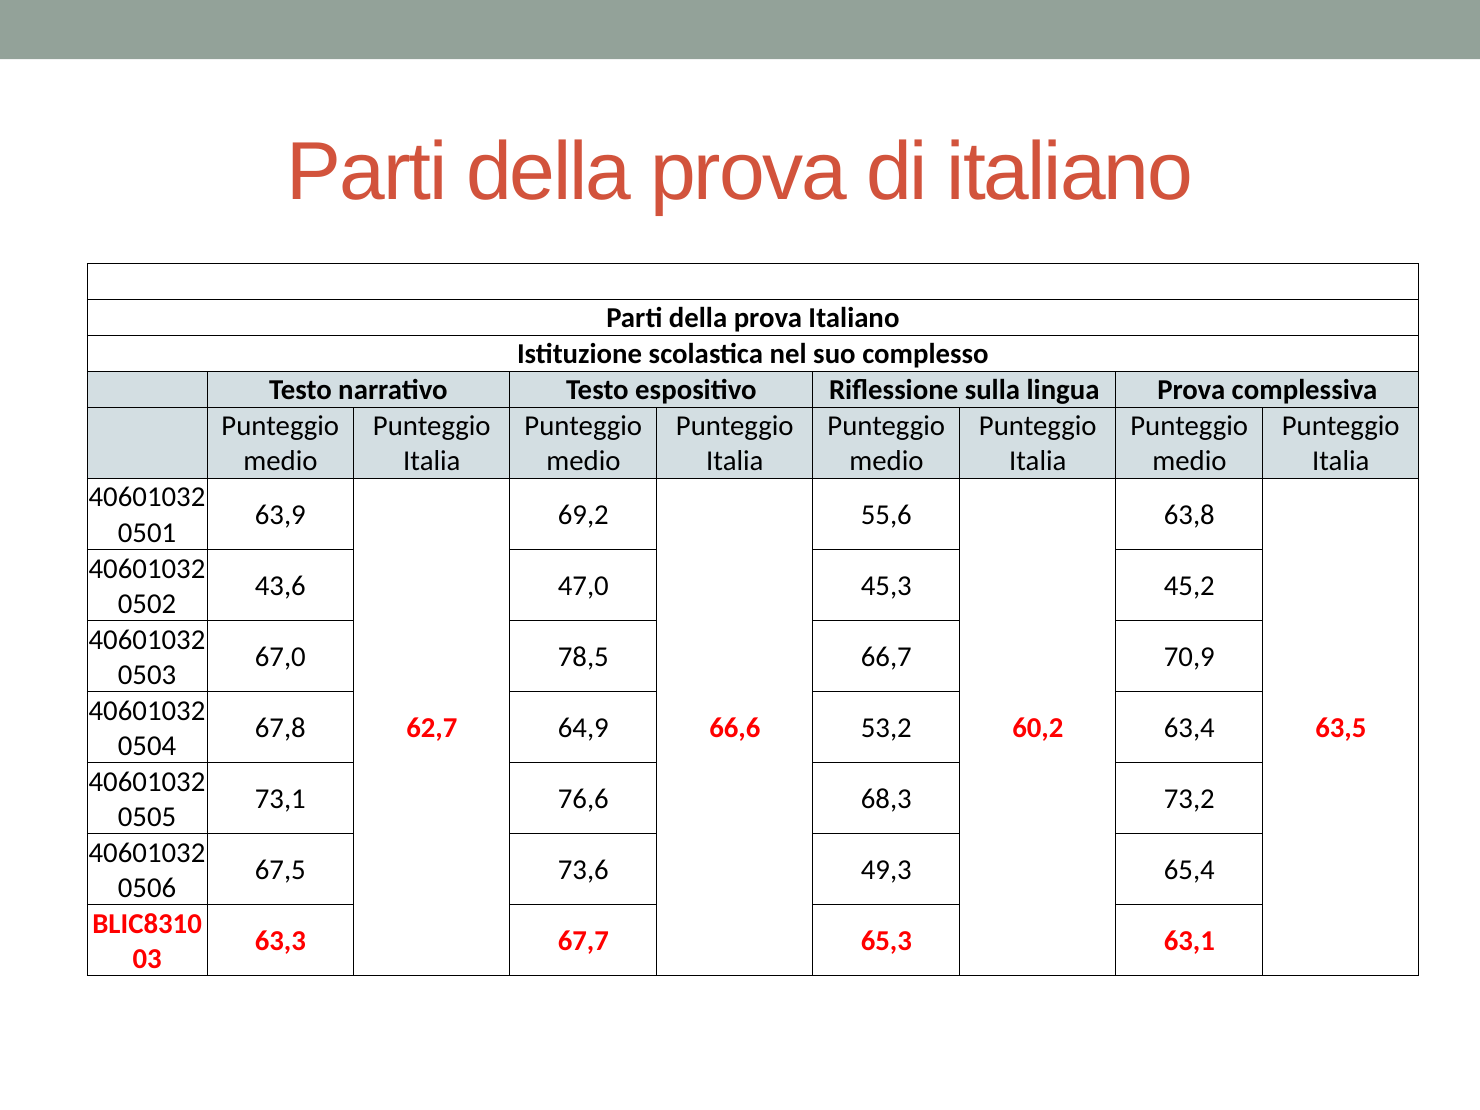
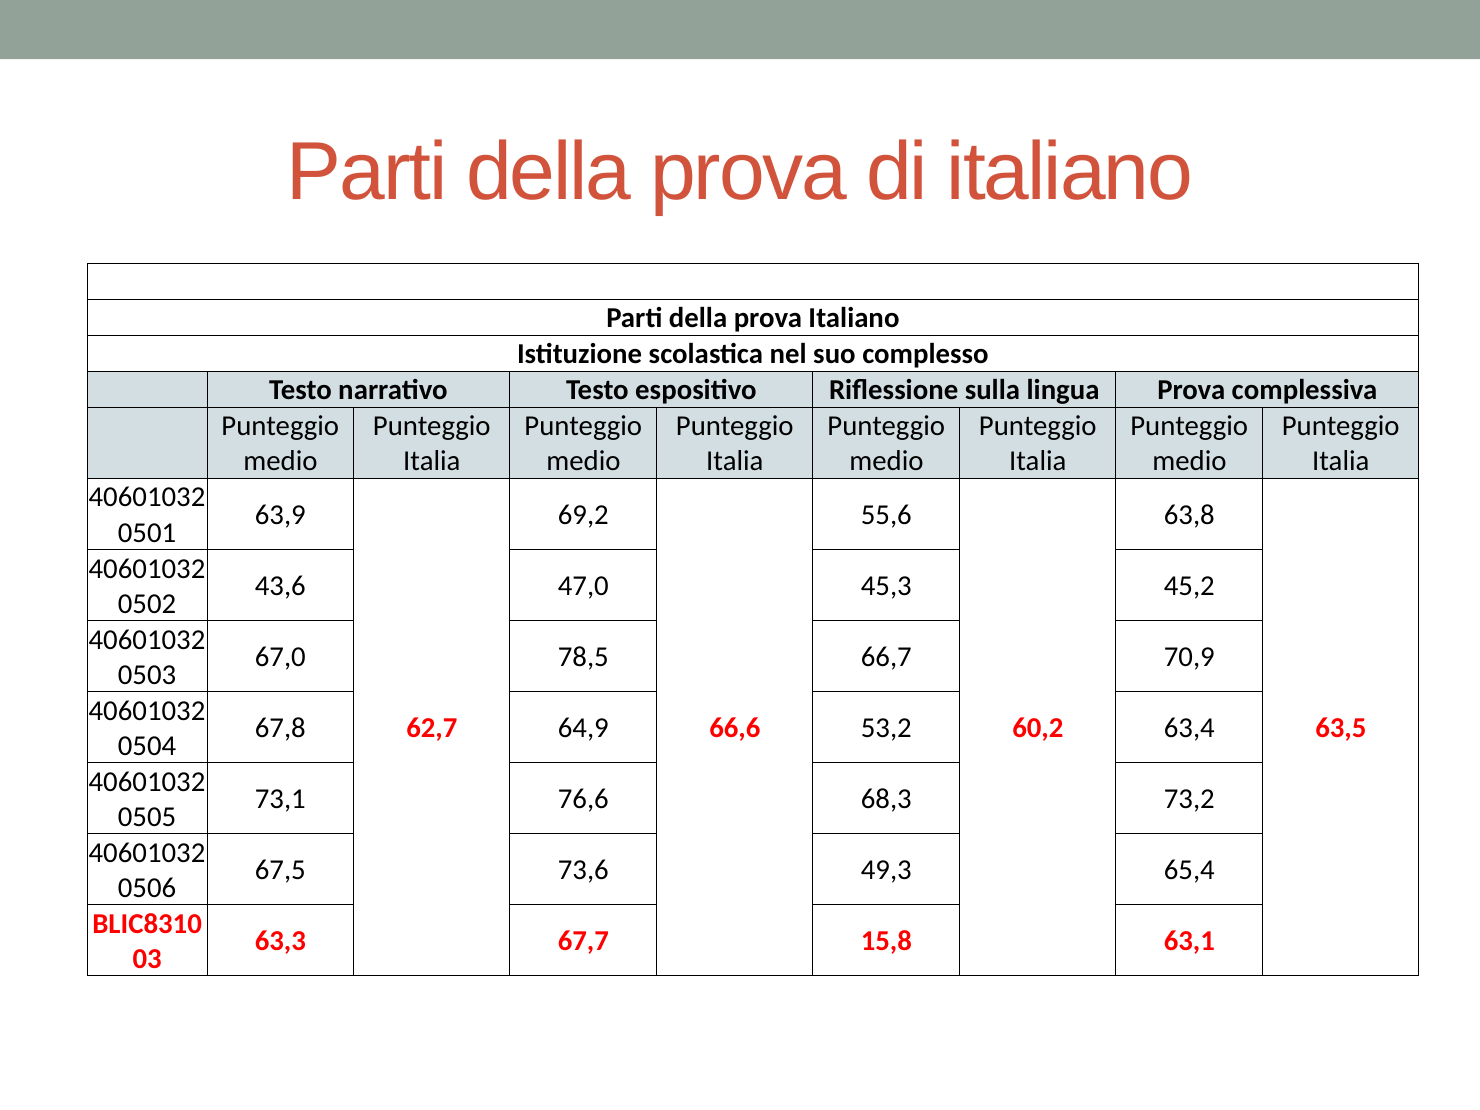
65,3: 65,3 -> 15,8 (886, 941)
